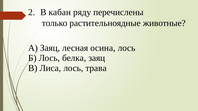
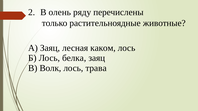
кабан: кабан -> олень (60, 12)
осина: осина -> каком (103, 48)
Лиса: Лиса -> Волк (50, 68)
